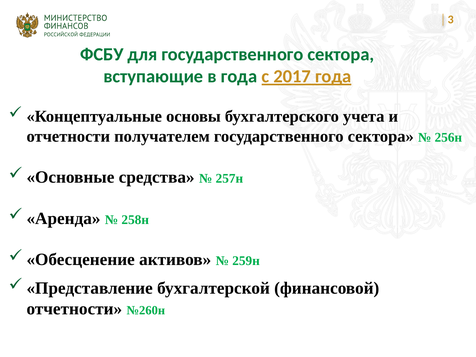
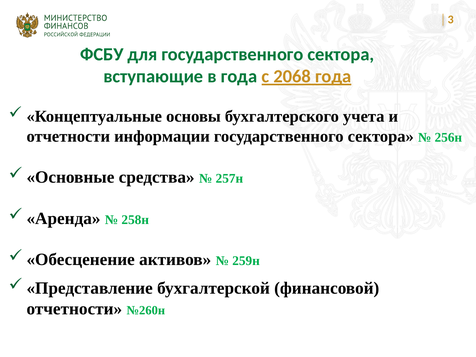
2017: 2017 -> 2068 (292, 77)
получателем: получателем -> информации (162, 136)
